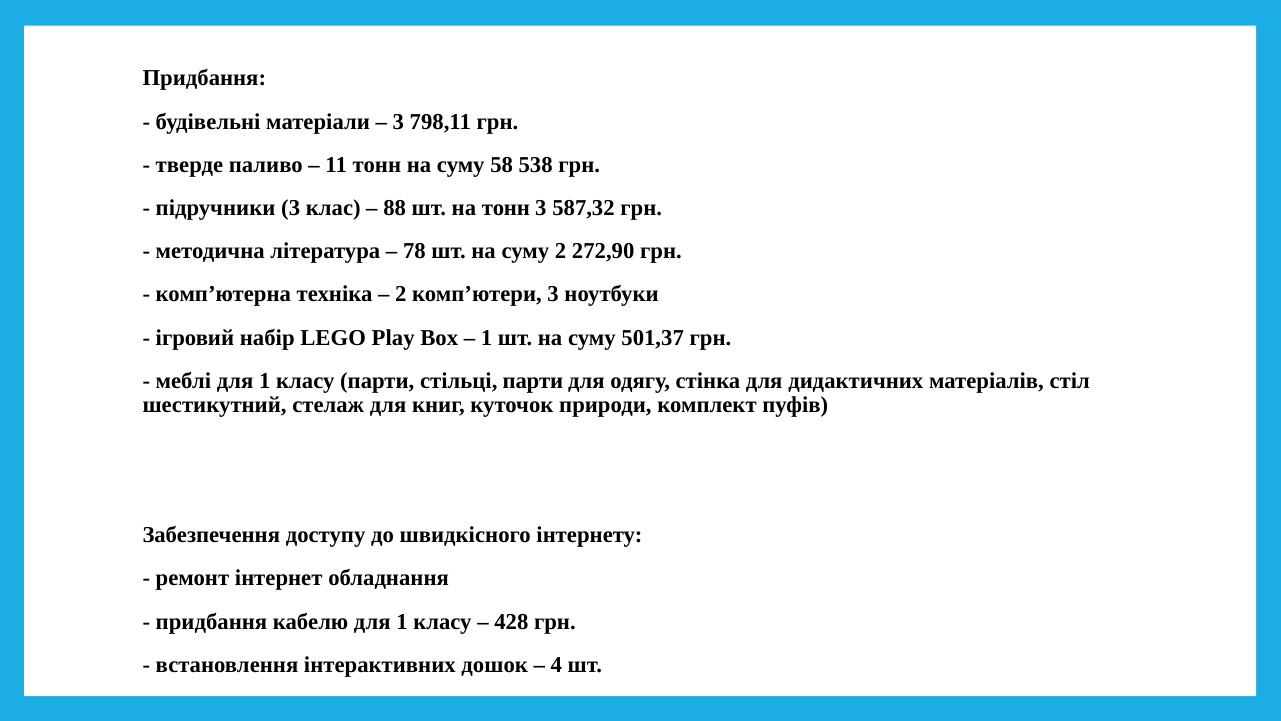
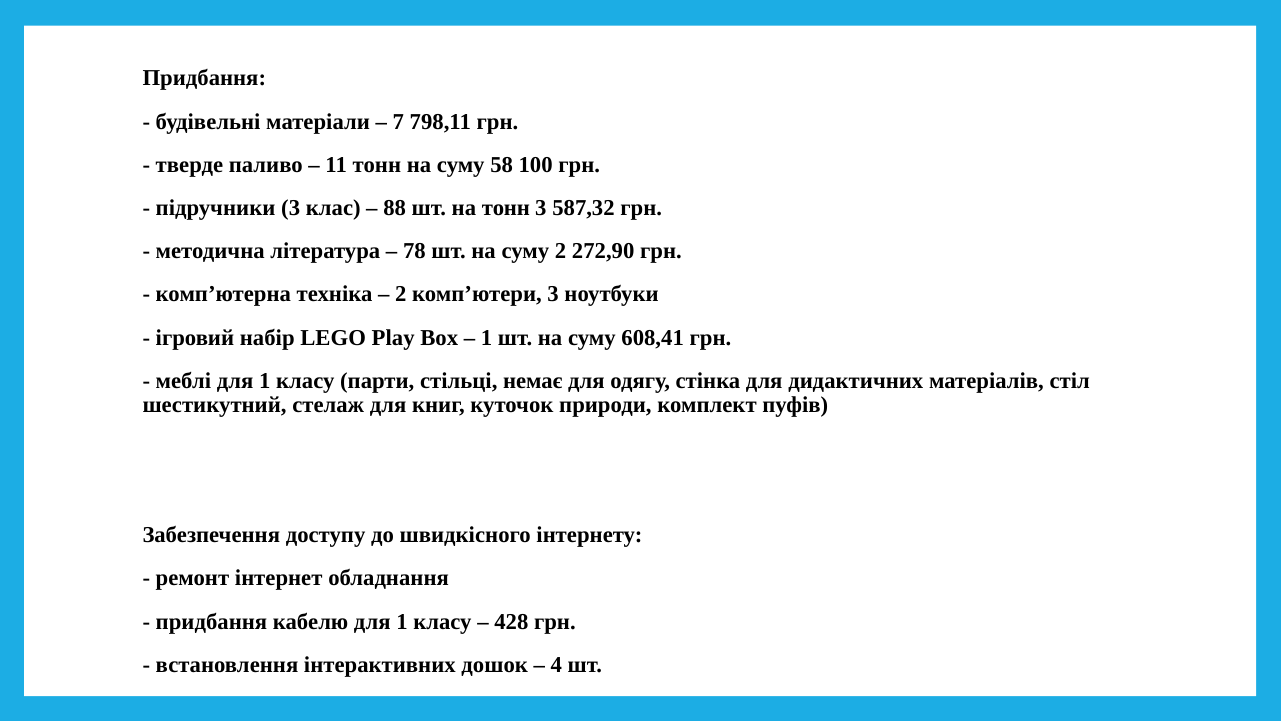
3: 3 -> 7 (398, 121)
538: 538 -> 100 (536, 165)
501,37: 501,37 -> 608,41 (653, 337)
стільці парти: парти -> немає (533, 381)
